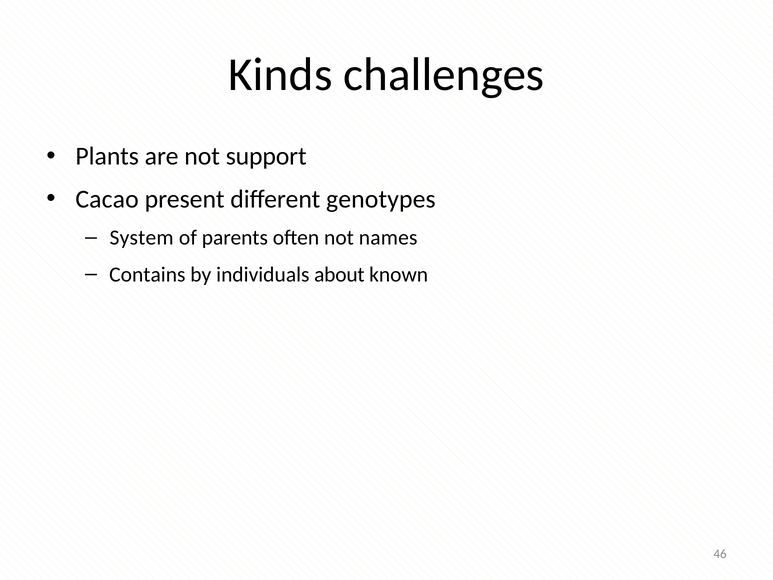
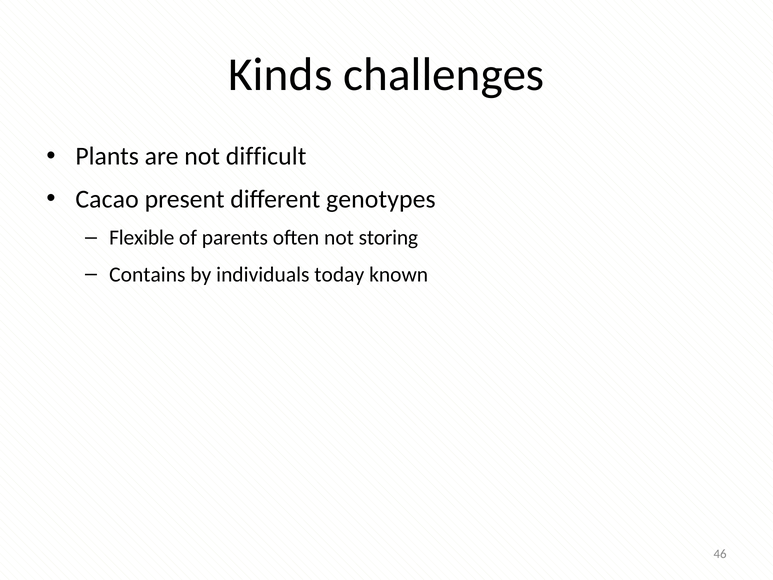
support: support -> difficult (266, 156)
System: System -> Flexible (142, 238)
names: names -> storing (388, 238)
about: about -> today (339, 274)
